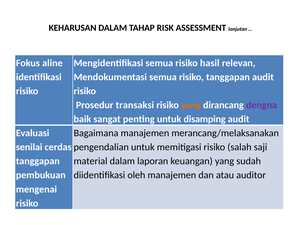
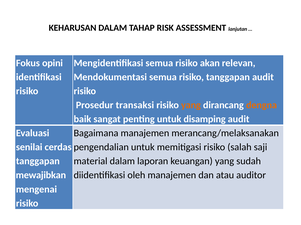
aline: aline -> opini (53, 63)
hasil: hasil -> akan (210, 63)
dengna colour: purple -> orange (262, 105)
pembukuan: pembukuan -> mewajibkan (41, 176)
